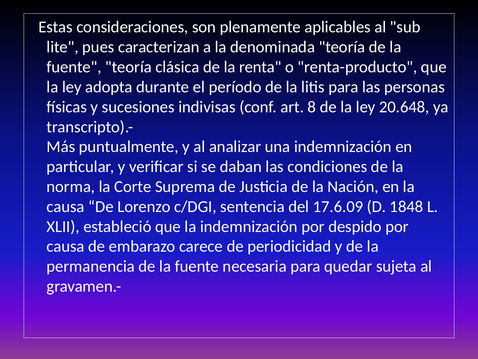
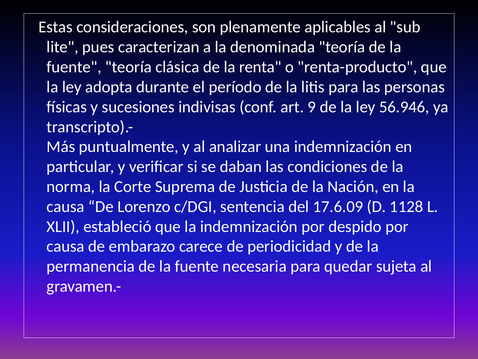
8: 8 -> 9 (312, 107)
20.648: 20.648 -> 56.946 (404, 107)
1848: 1848 -> 1128 (406, 206)
